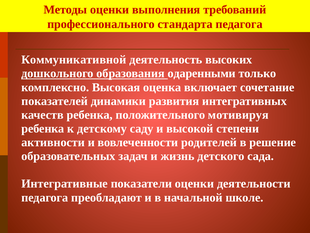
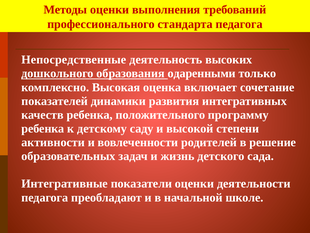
Коммуникативной: Коммуникативной -> Непосредственные (74, 60)
мотивируя: мотивируя -> программу (238, 115)
